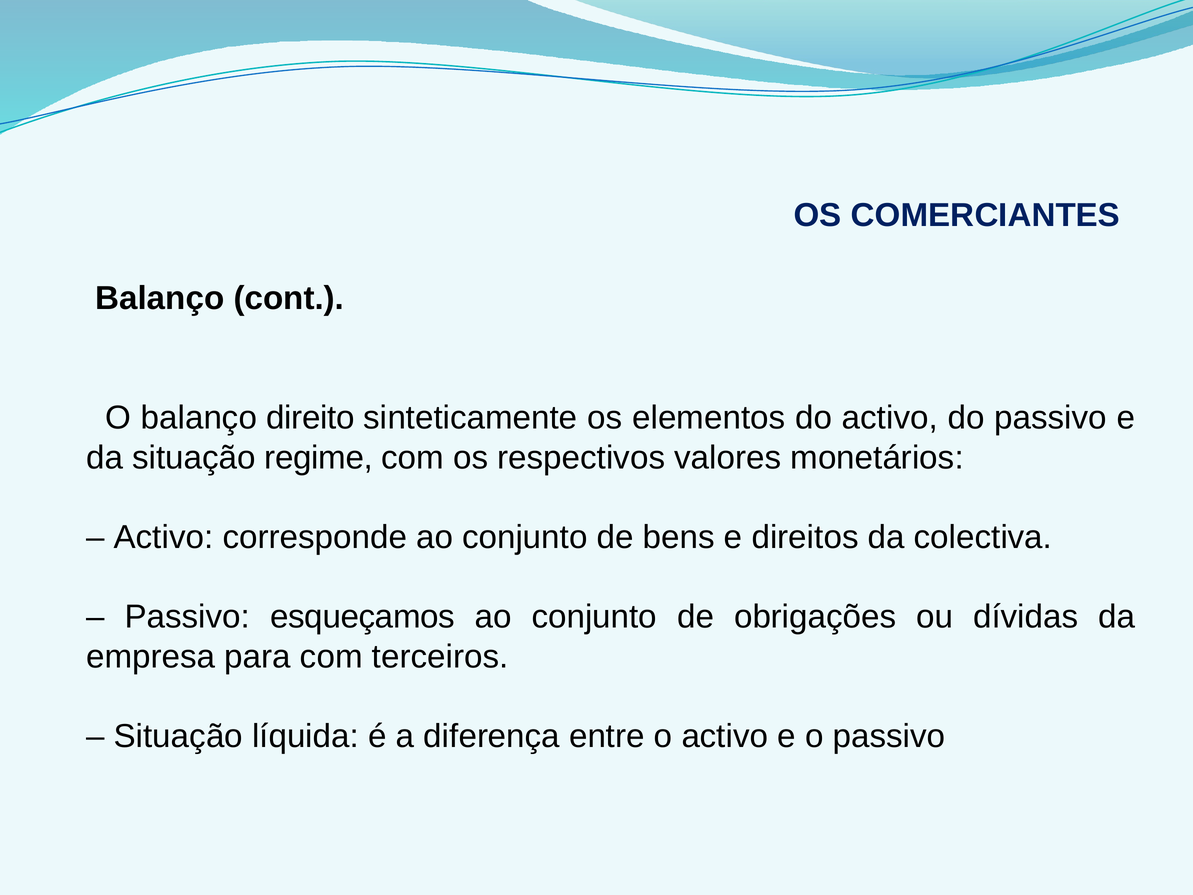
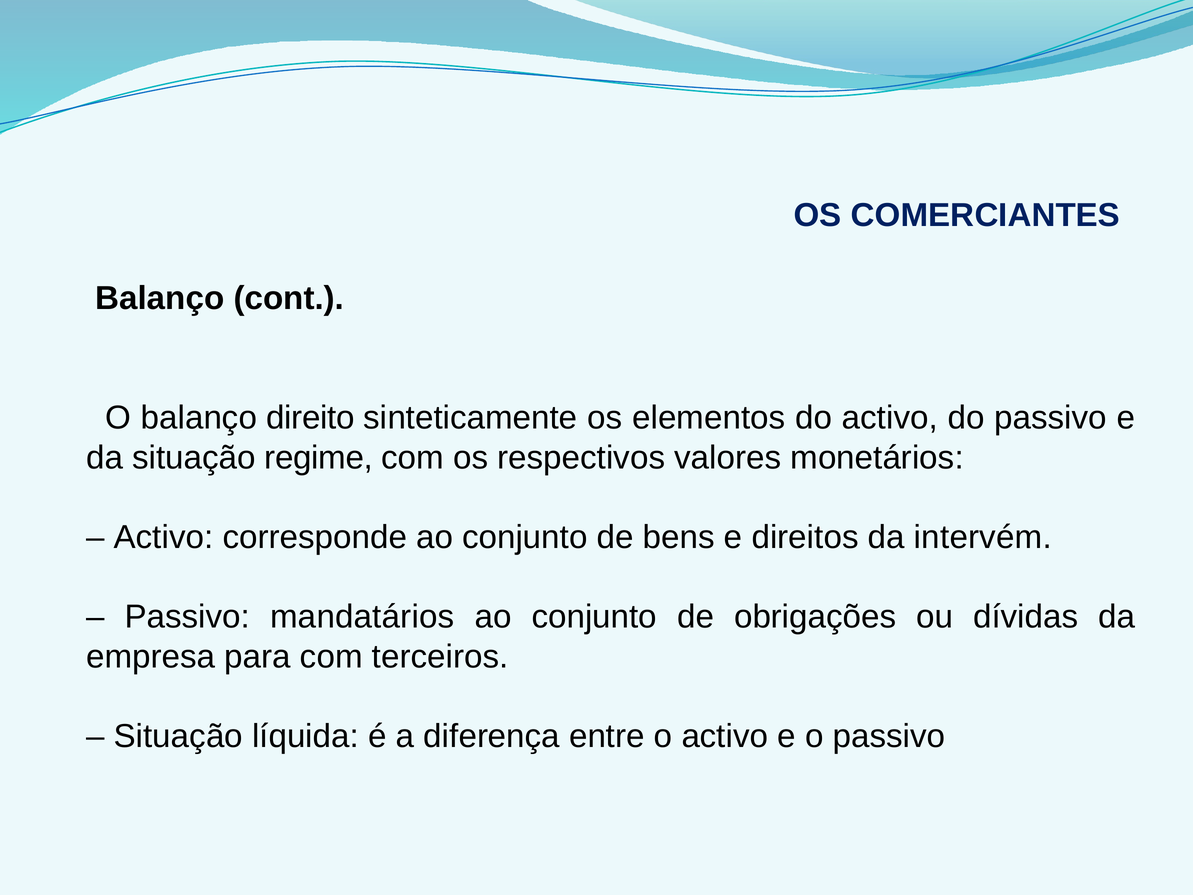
colectiva: colectiva -> intervém (983, 537)
esqueçamos: esqueçamos -> mandatários (362, 617)
